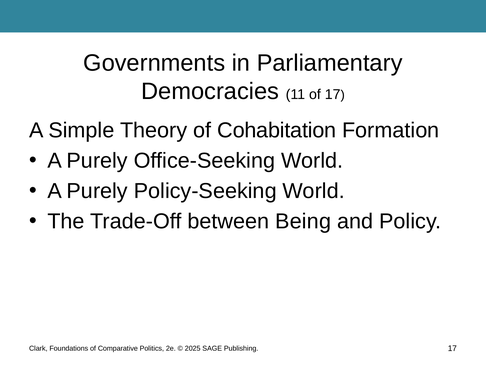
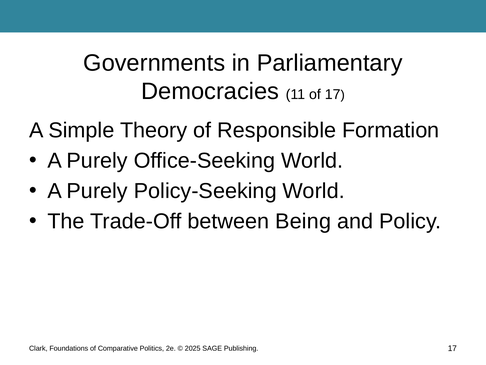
Cohabitation: Cohabitation -> Responsible (277, 130)
